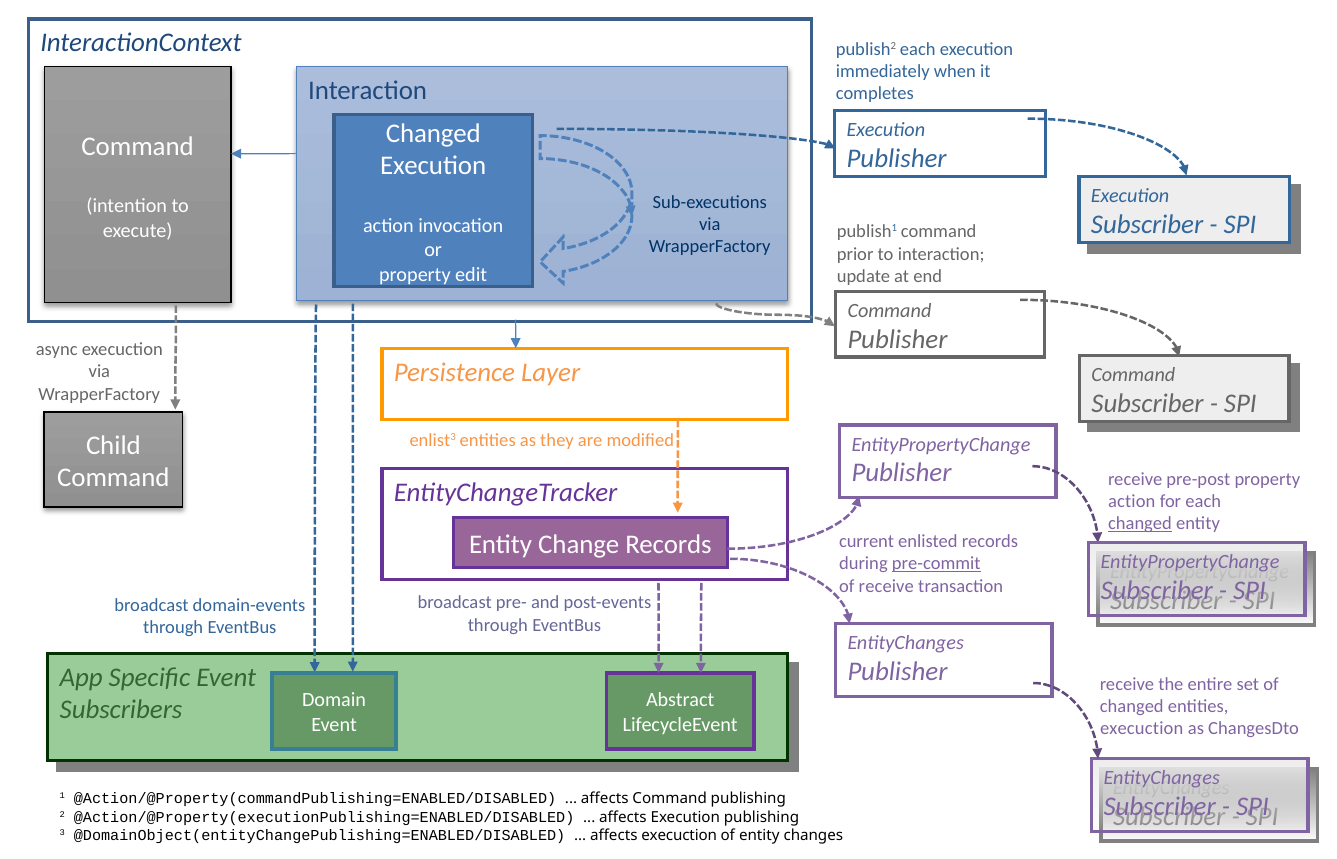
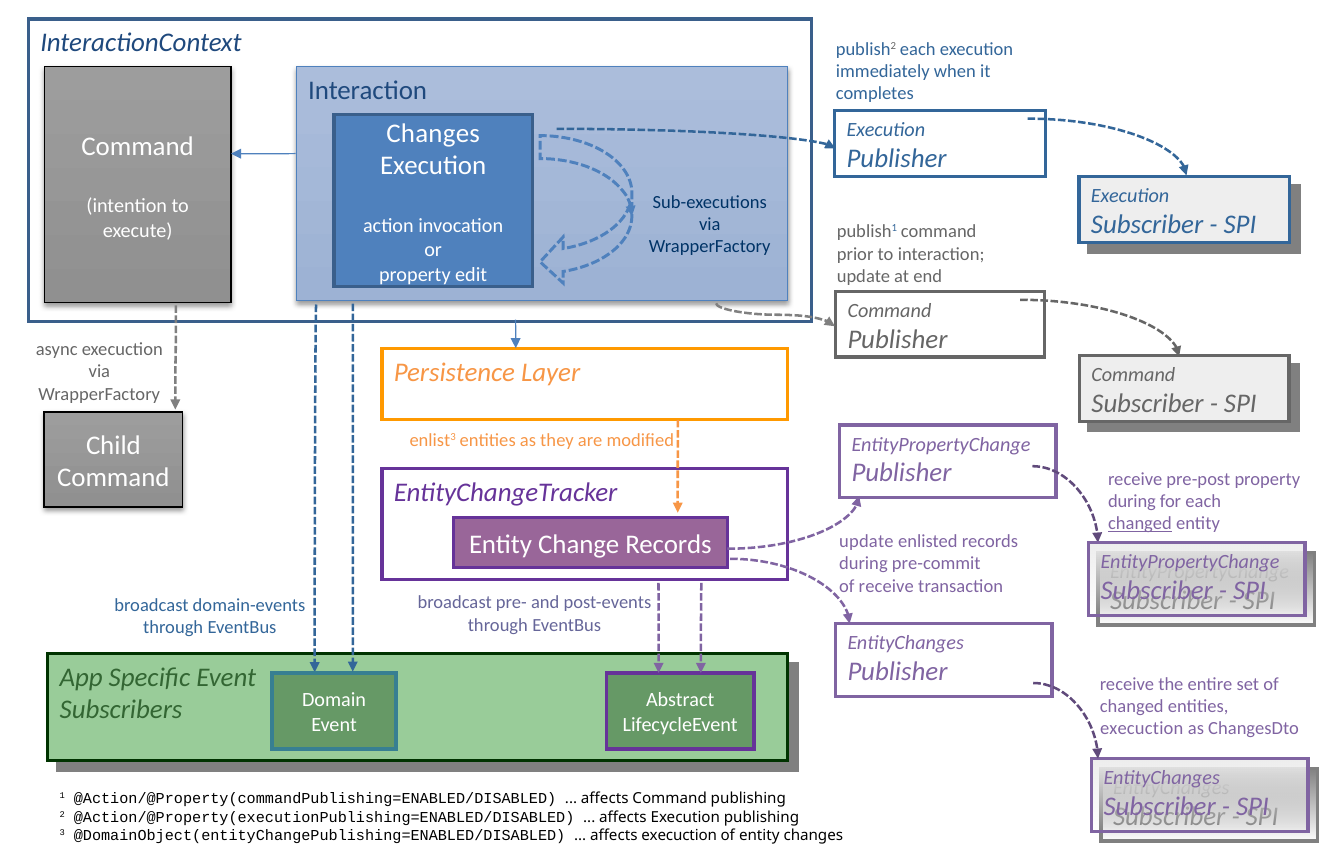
Changed: Changed -> Changes (433, 134)
action: action -> during (1132, 502)
current: current -> update (866, 542)
pre-commit underline: present -> none (936, 564)
